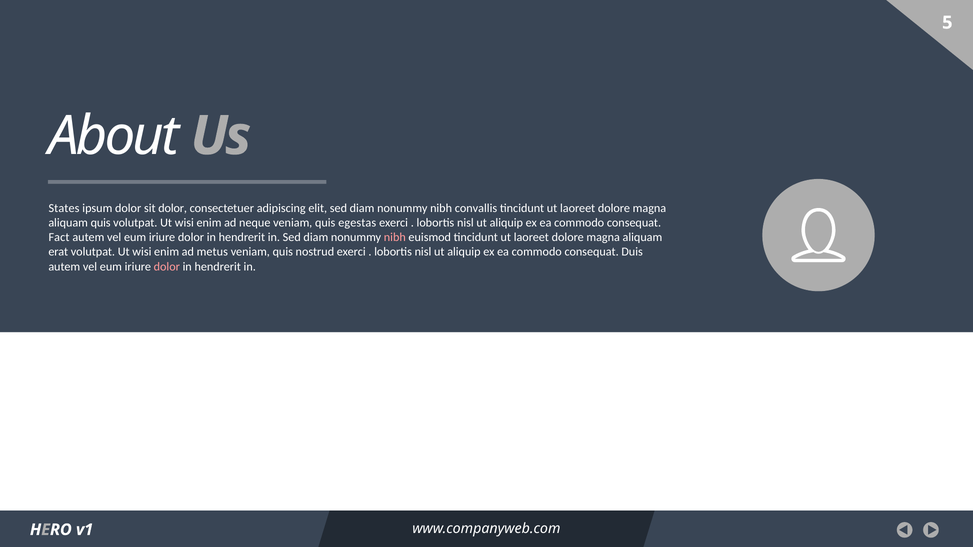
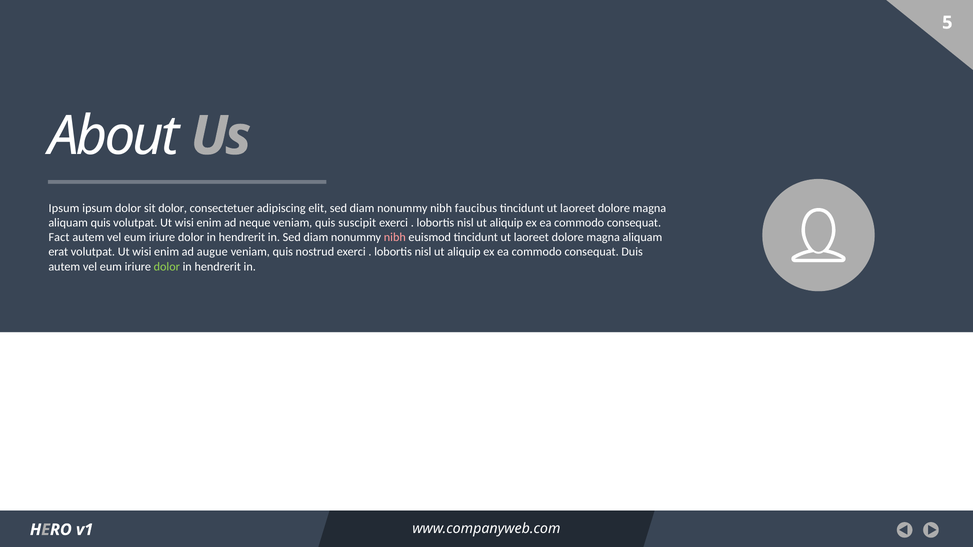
States: States -> Ipsum (64, 208)
convallis: convallis -> faucibus (476, 208)
egestas: egestas -> suscipit (357, 223)
metus: metus -> augue (212, 252)
dolor colour: pink -> light green (167, 267)
